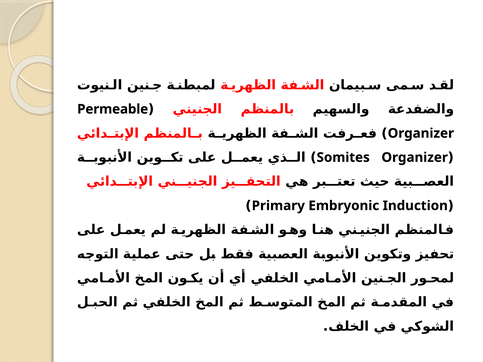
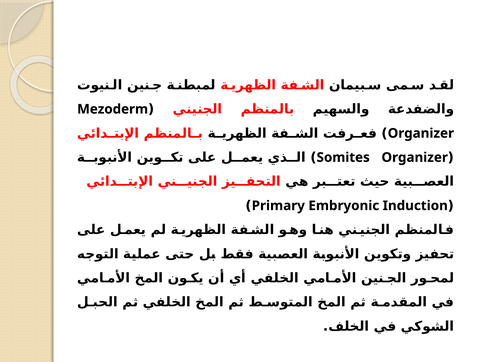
Permeable: Permeable -> Mezoderm (113, 109)
